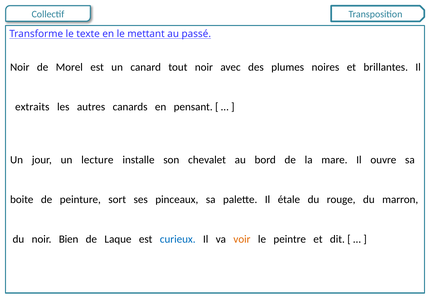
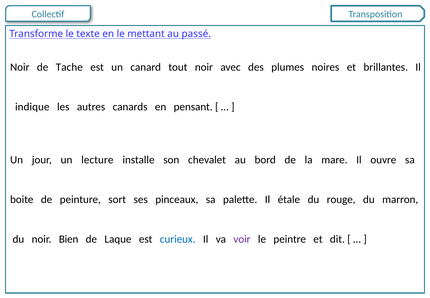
Morel: Morel -> Tache (69, 67)
extraits: extraits -> indique (32, 107)
voir colour: orange -> purple (242, 239)
